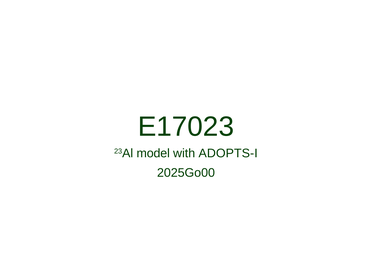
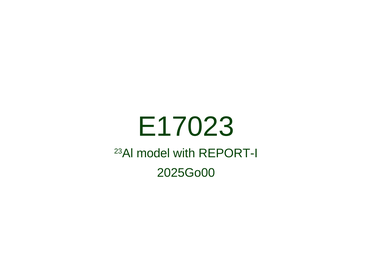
ADOPTS-I: ADOPTS-I -> REPORT-I (228, 153)
